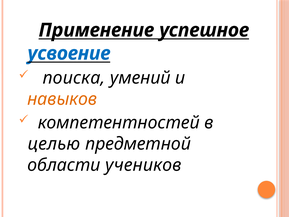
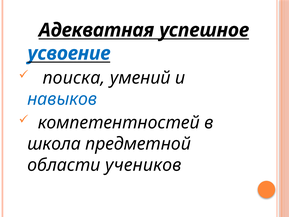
Применение: Применение -> Адекватная (96, 30)
навыков colour: orange -> blue (62, 99)
целью: целью -> школа (54, 144)
